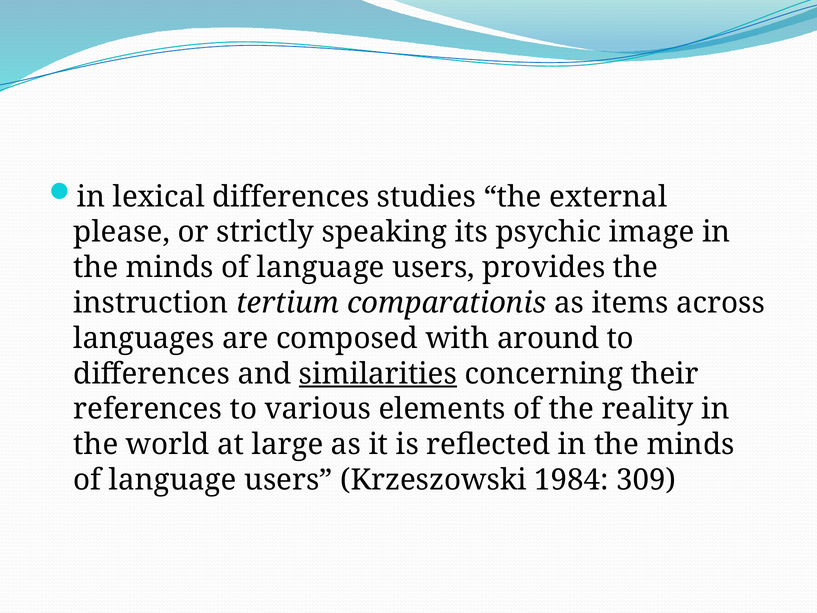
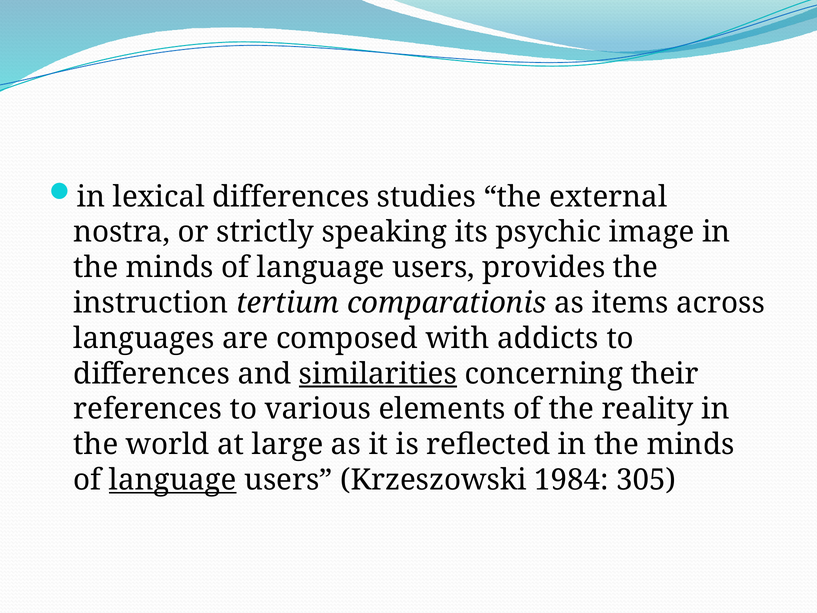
please: please -> nostra (122, 232)
around: around -> addicts (548, 338)
language underline: none -> present (173, 480)
309: 309 -> 305 (646, 480)
